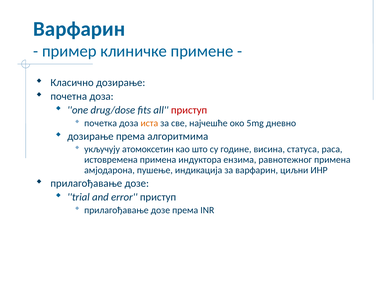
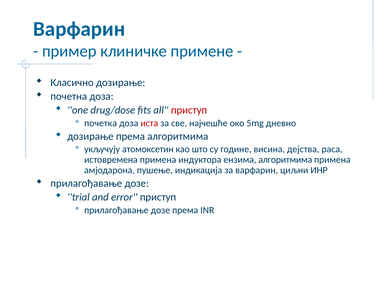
иста colour: orange -> red (149, 123)
статуса: статуса -> дејства (303, 149)
ензима равнотежног: равнотежног -> алгоритмима (285, 159)
